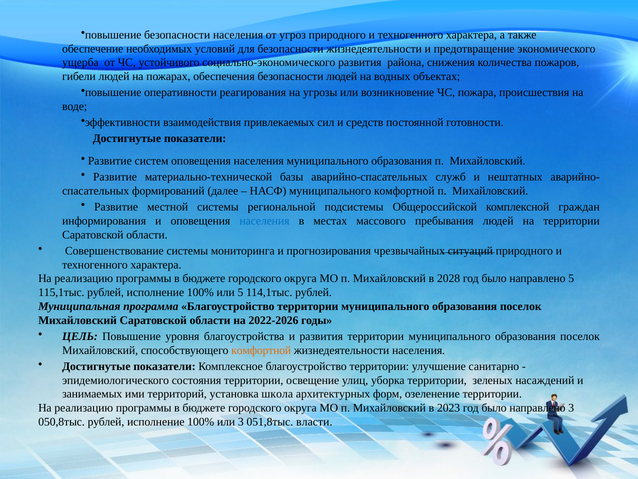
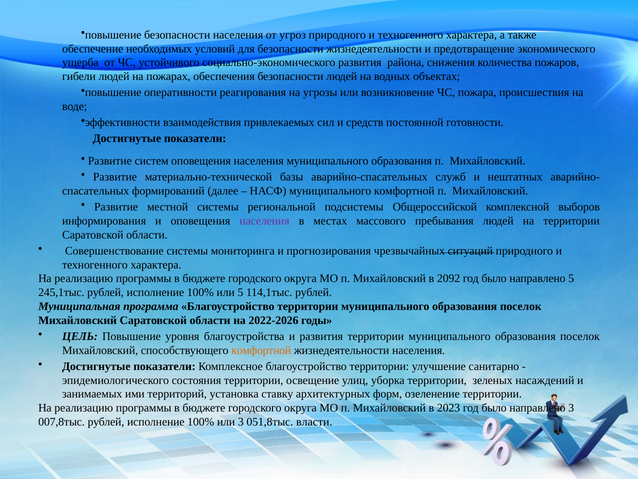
граждан: граждан -> выборов (579, 207)
населения colour: blue -> purple (265, 221)
2028: 2028 -> 2092 (449, 278)
115,1тыс: 115,1тыс -> 245,1тыс (61, 292)
школа: школа -> ставку (277, 394)
050,8тыс: 050,8тыс -> 007,8тыс (62, 421)
